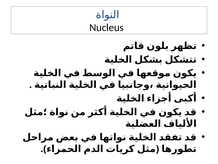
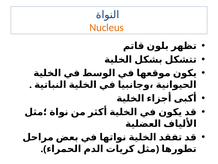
Nucleus colour: black -> orange (107, 27)
